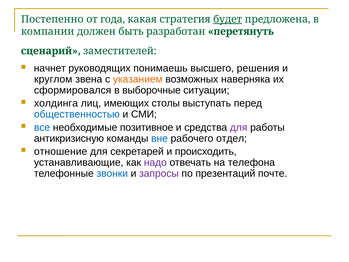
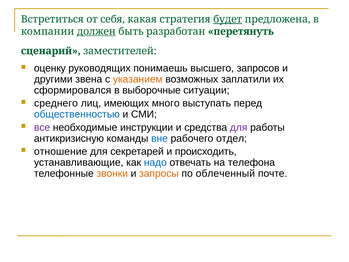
Постепенно: Постепенно -> Встретиться (52, 19)
года: года -> себя (113, 19)
должен underline: none -> present (96, 31)
начнет: начнет -> оценку (50, 68)
решения: решения -> запросов (258, 68)
круглом: круглом -> другими (53, 79)
наверняка: наверняка -> заплатили (246, 79)
холдинга: холдинга -> среднего (56, 103)
столы: столы -> много (166, 103)
все colour: blue -> purple (42, 127)
позитивное: позитивное -> инструкции (147, 127)
надо colour: purple -> blue (155, 162)
звонки colour: blue -> orange (112, 173)
запросы colour: purple -> orange (159, 173)
презентаций: презентаций -> облеченный (225, 173)
